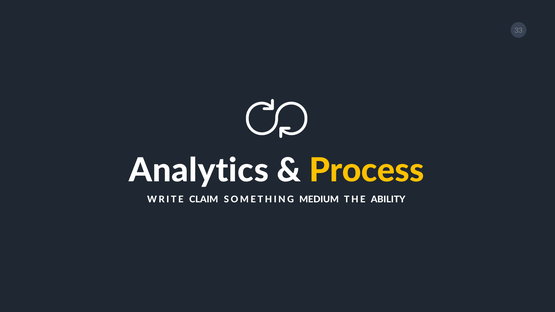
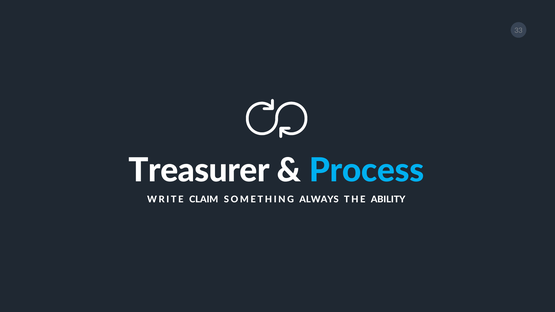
Analytics: Analytics -> Treasurer (199, 171)
Process colour: yellow -> light blue (367, 171)
MEDIUM: MEDIUM -> ALWAYS (319, 200)
